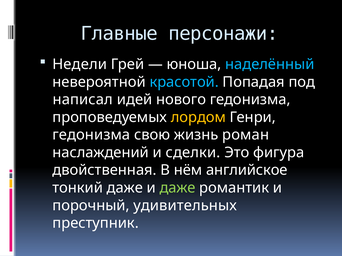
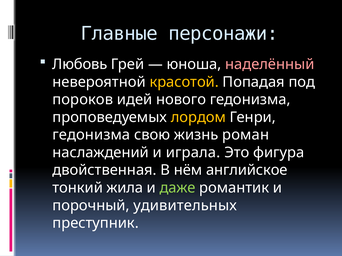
Недели: Недели -> Любовь (80, 64)
наделённый colour: light blue -> pink (270, 64)
красотой colour: light blue -> yellow (184, 82)
написал: написал -> пороков (83, 100)
сделки: сделки -> играла (193, 153)
тонкий даже: даже -> жила (125, 188)
